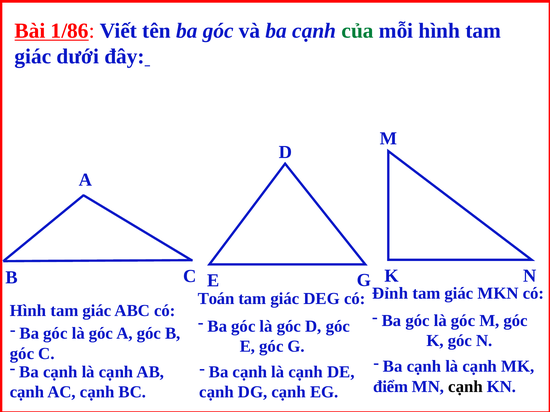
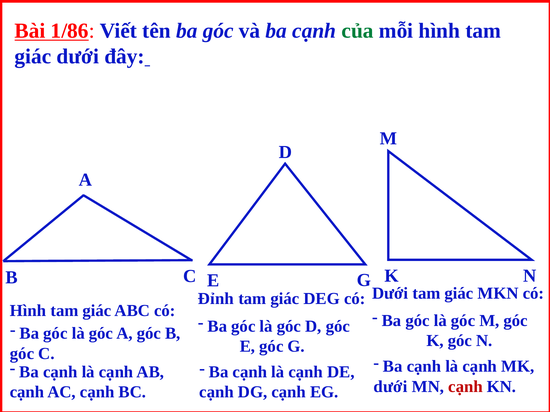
Đỉnh: Đỉnh -> Dưới (390, 294)
Toán: Toán -> Đỉnh (216, 299)
điểm: điểm -> dưới (390, 387)
cạnh colour: black -> red (465, 387)
